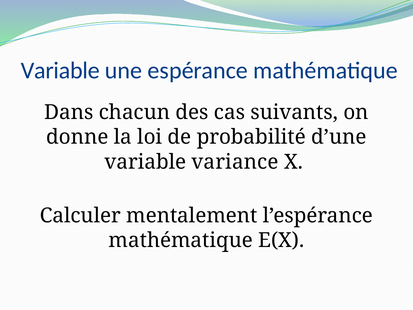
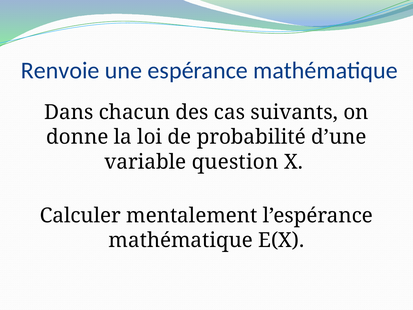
Variable: Variable -> Renvoie (60, 71)
variance: variance -> question (235, 162)
